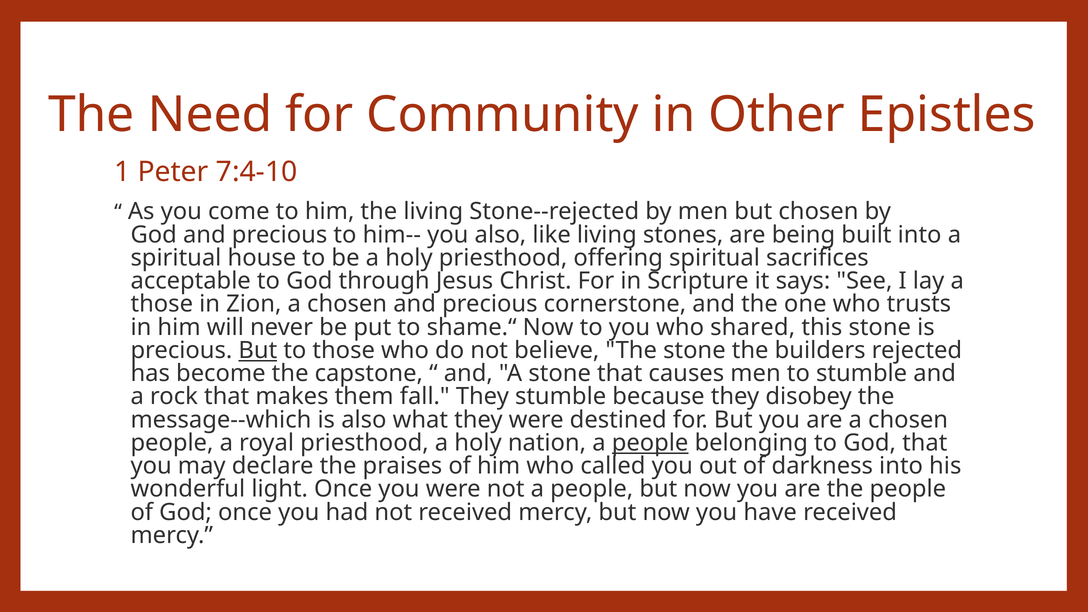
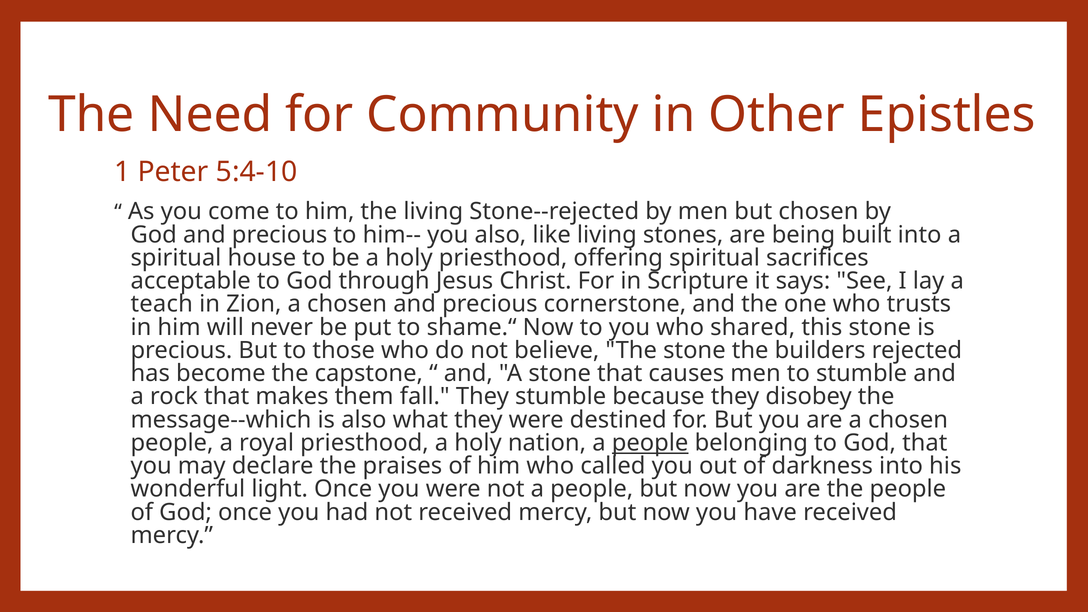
7:4-10: 7:4-10 -> 5:4-10 (257, 172)
those: those -> teach (162, 304)
But underline: present -> none (258, 350)
